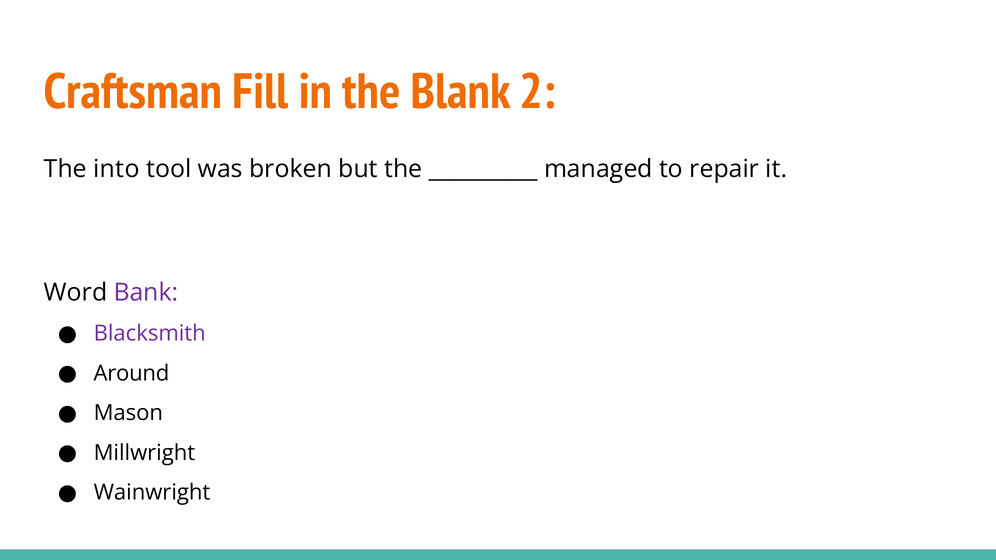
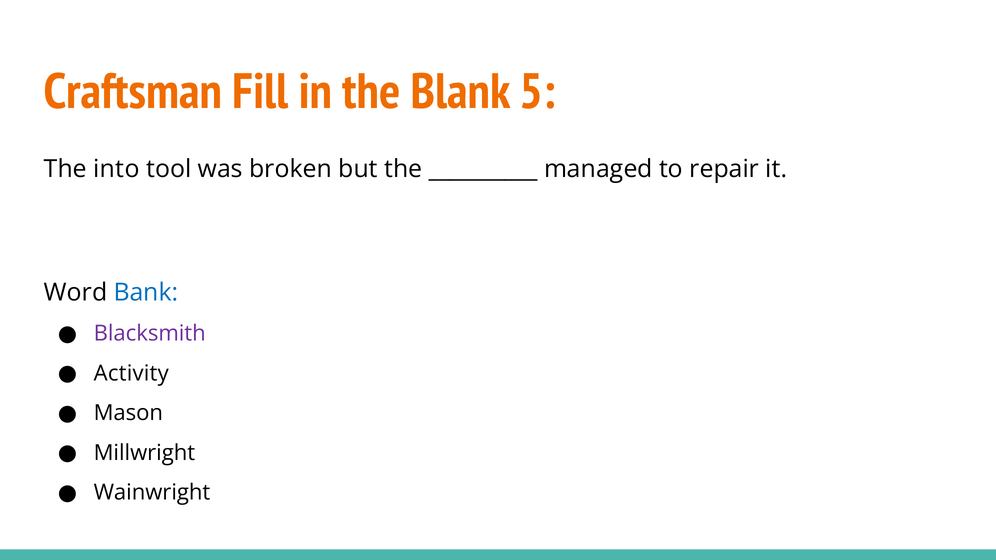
2: 2 -> 5 (538, 92)
Bank colour: purple -> blue (146, 292)
Around: Around -> Activity (131, 374)
